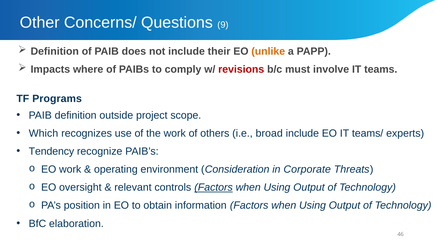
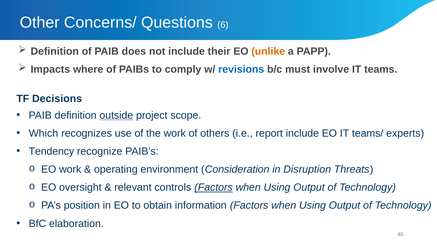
9: 9 -> 6 (223, 25)
revisions colour: red -> blue (241, 69)
Programs: Programs -> Decisions (57, 99)
outside underline: none -> present (116, 115)
broad: broad -> report (269, 133)
Corporate: Corporate -> Disruption (307, 169)
